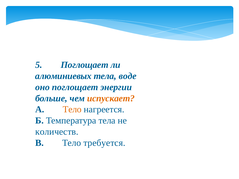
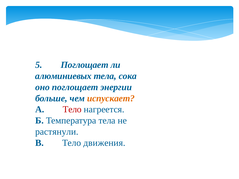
воде: воде -> сока (128, 76)
Тело colour: orange -> red (72, 110)
количеств: количеств -> растянули (57, 132)
требуется: требуется -> движения (104, 143)
